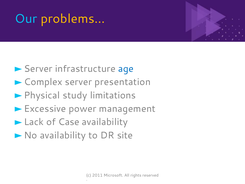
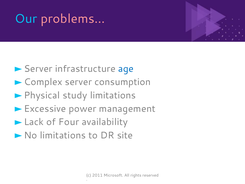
problems… colour: yellow -> pink (73, 19)
presentation: presentation -> consumption (123, 82)
Case: Case -> Four (69, 122)
availability: availability -> limitations (63, 135)
